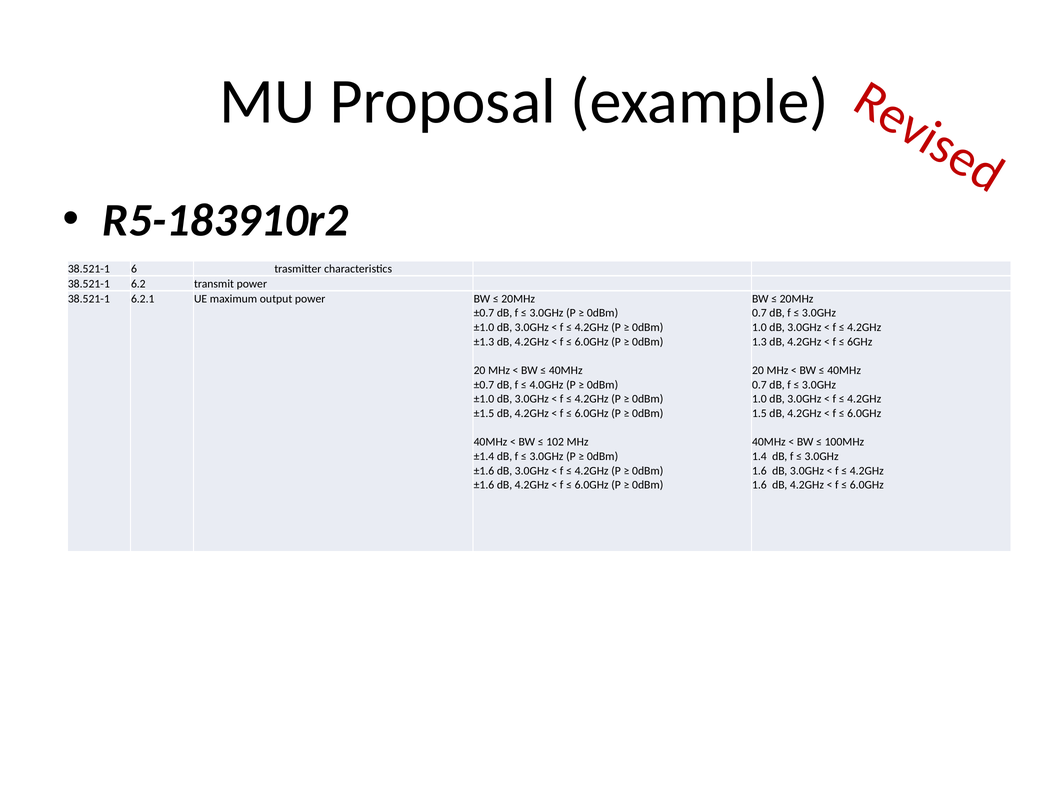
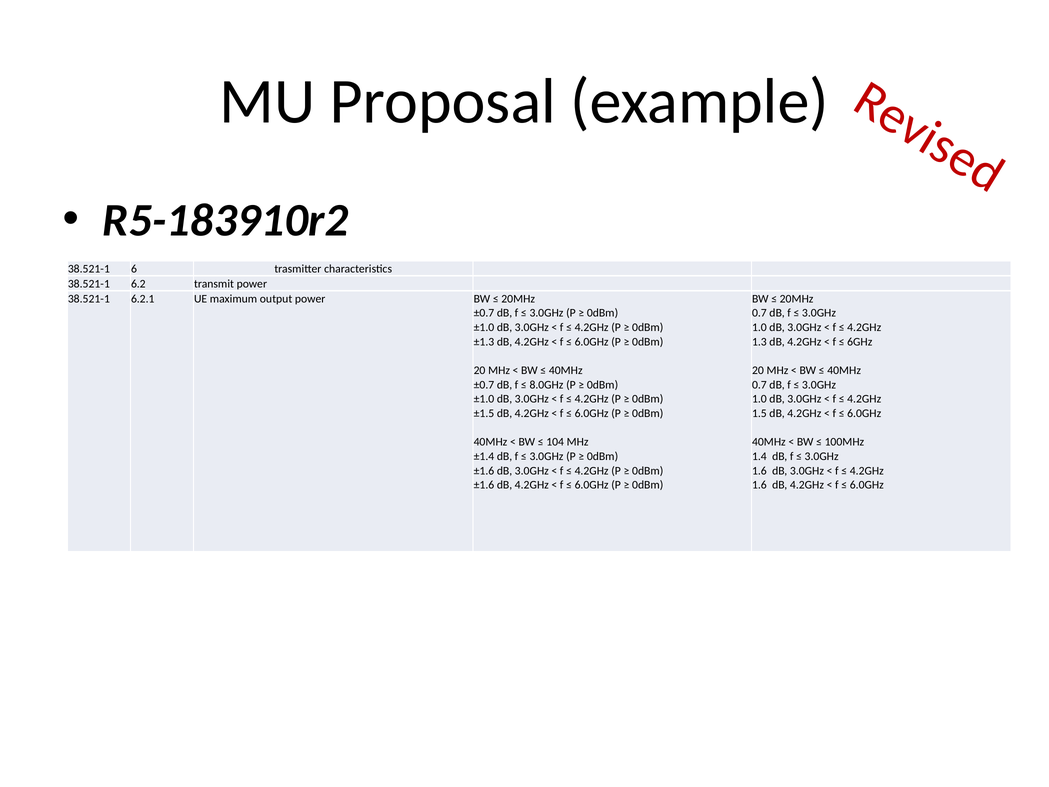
4.0GHz: 4.0GHz -> 8.0GHz (546, 385)
102: 102 -> 104 (555, 442)
